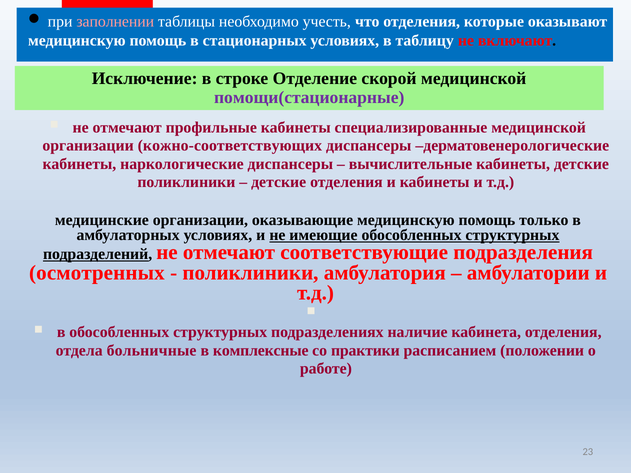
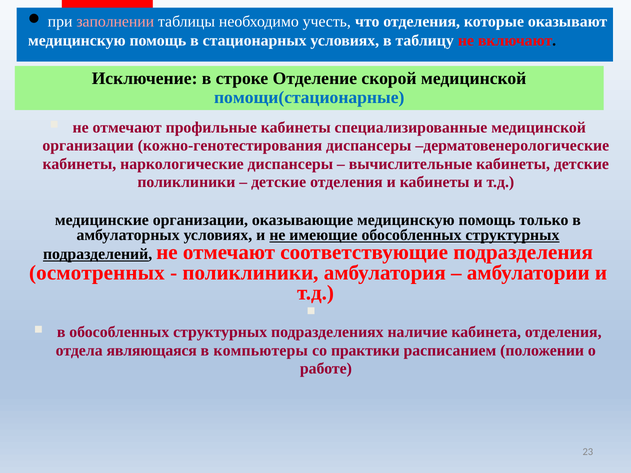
помощи(стационарные colour: purple -> blue (309, 97)
кожно-соответствующих: кожно-соответствующих -> кожно-генотестирования (230, 146)
больничные: больничные -> являющаяся (152, 351)
комплексные: комплексные -> компьютеры (261, 351)
